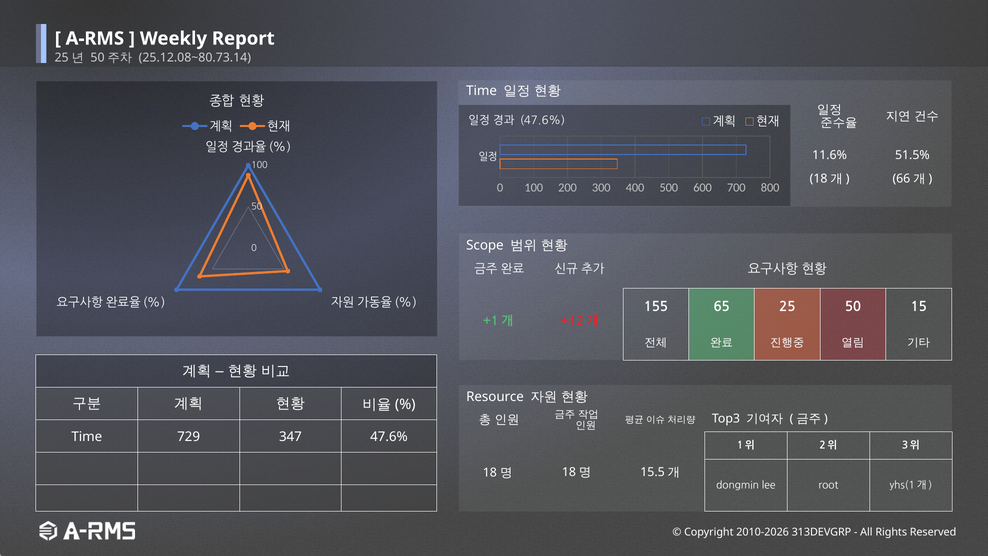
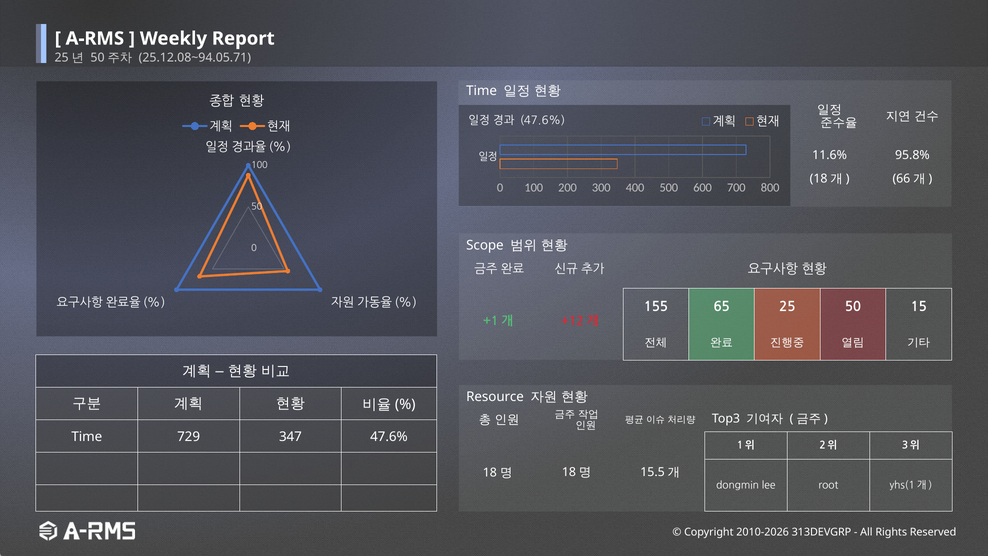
25.12.08~80.73.14: 25.12.08~80.73.14 -> 25.12.08~94.05.71 (195, 58)
51.5%: 51.5% -> 95.8% (912, 155)
